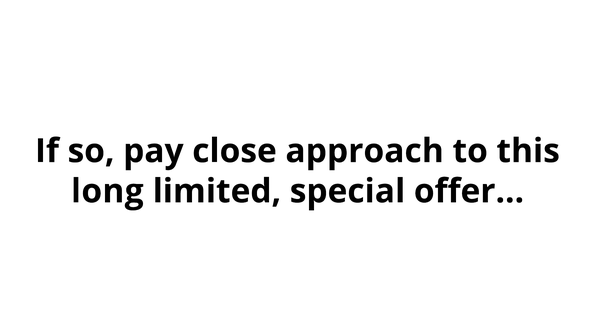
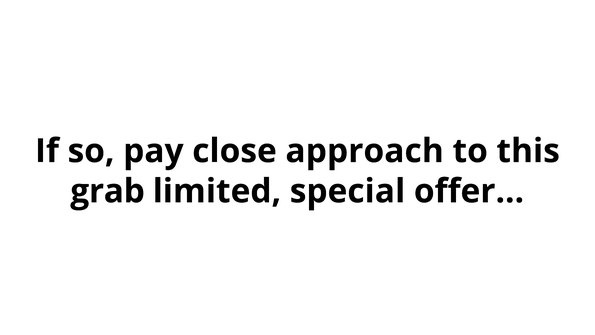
long: long -> grab (108, 191)
